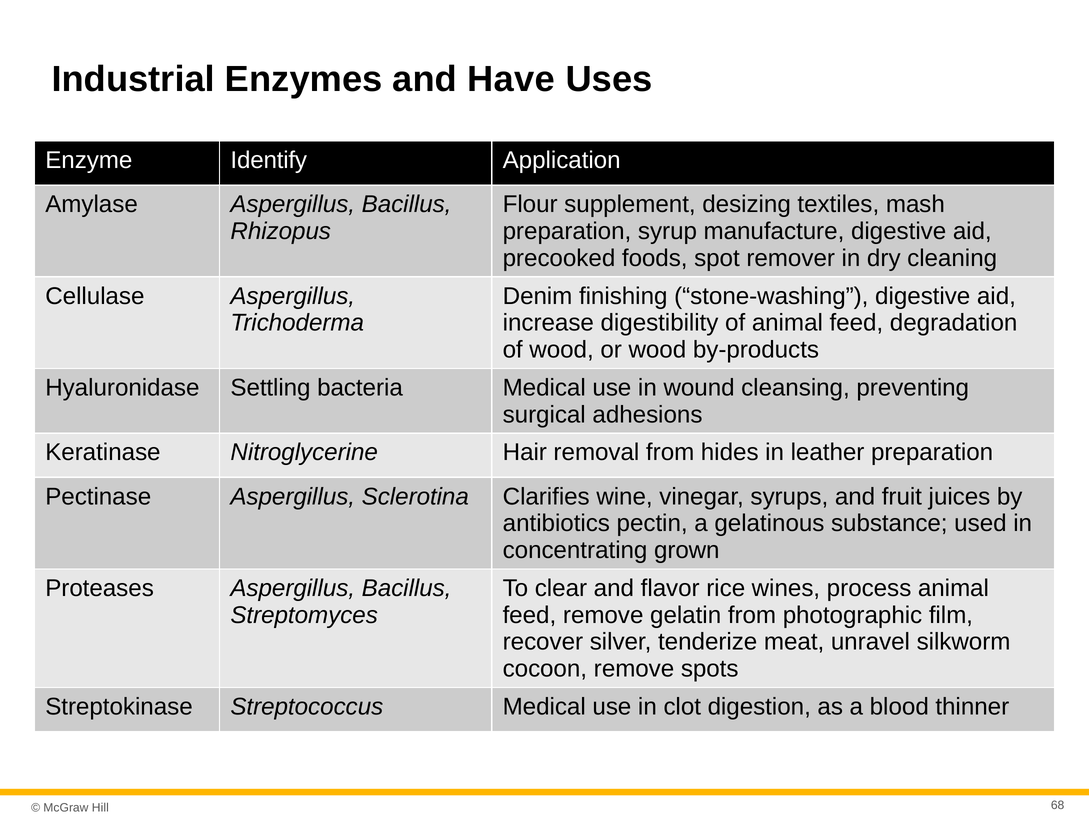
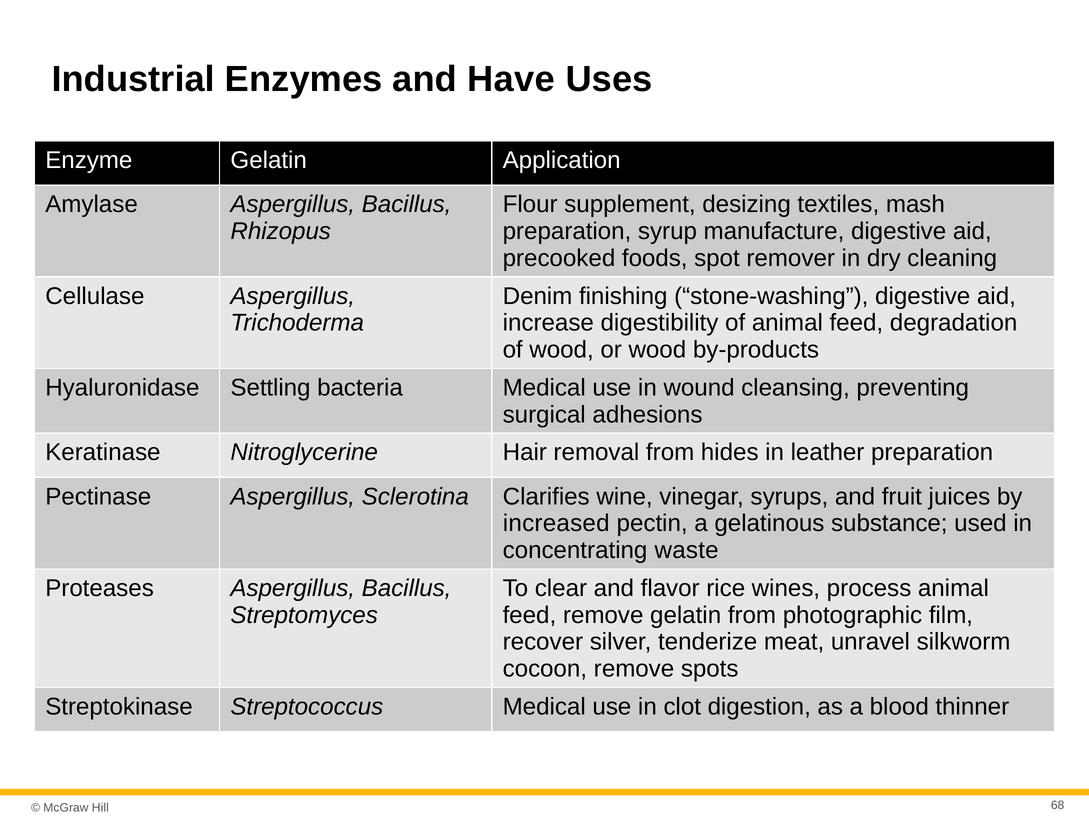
Enzyme Identify: Identify -> Gelatin (269, 160)
antibiotics: antibiotics -> increased (556, 523)
grown: grown -> waste (687, 550)
